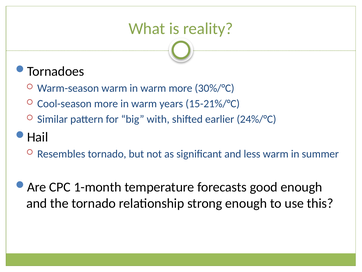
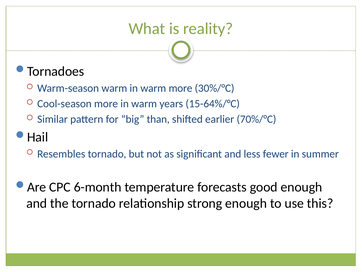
15-21%/°C: 15-21%/°C -> 15-64%/°C (213, 104)
with: with -> than (158, 119)
24%/°C: 24%/°C -> 70%/°C (256, 119)
less warm: warm -> fewer (276, 154)
1-month: 1-month -> 6-month (98, 187)
